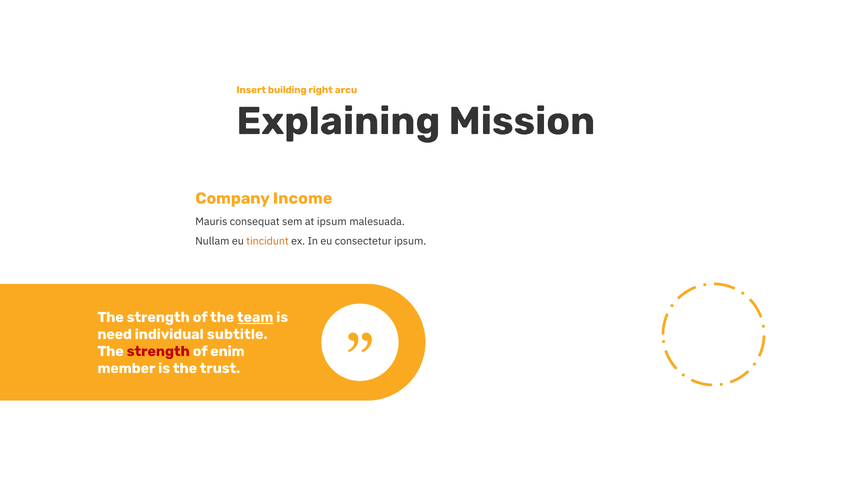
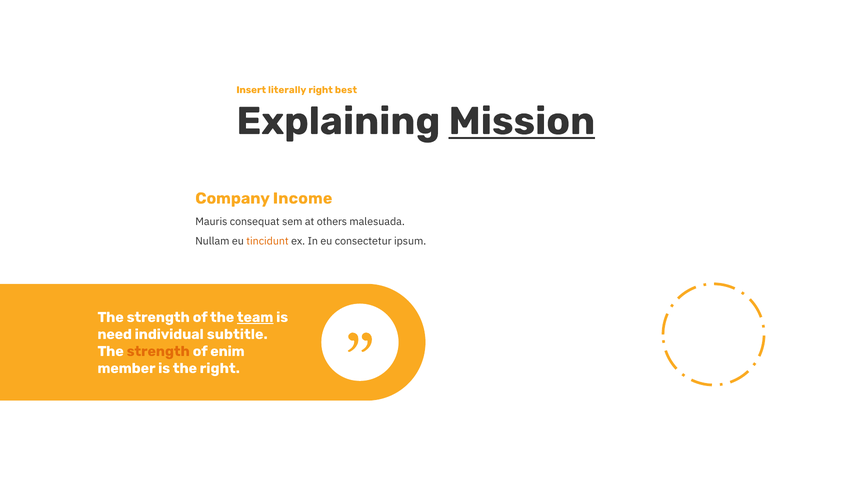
building: building -> literally (287, 90)
arcu: arcu -> best (346, 90)
Mission underline: none -> present (522, 121)
at ipsum: ipsum -> others (332, 222)
strength colour: red -> orange (158, 351)
the trust: trust -> right (220, 368)
